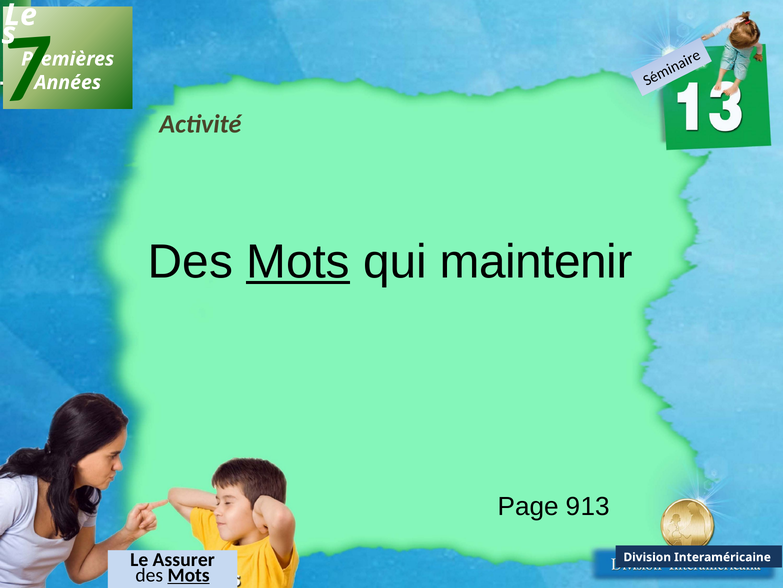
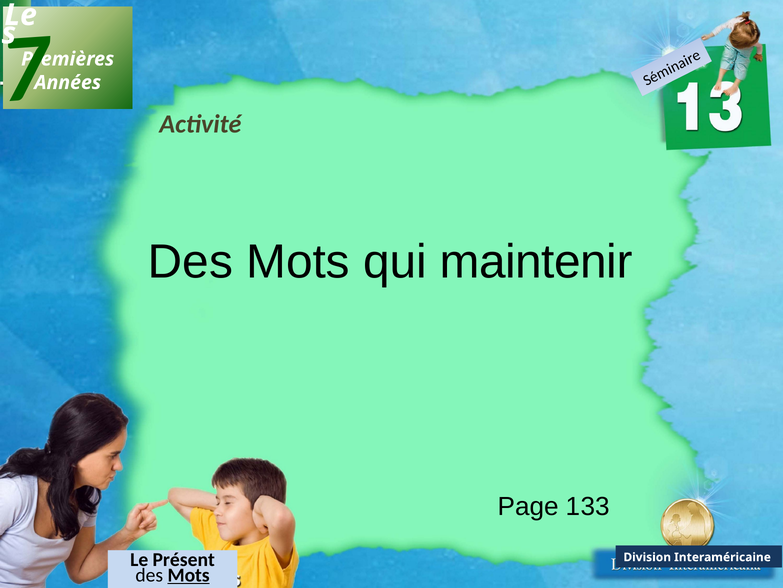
Mots underline: present -> none (298, 262)
913: 913 -> 133 (588, 506)
Assurer: Assurer -> Présent (184, 559)
